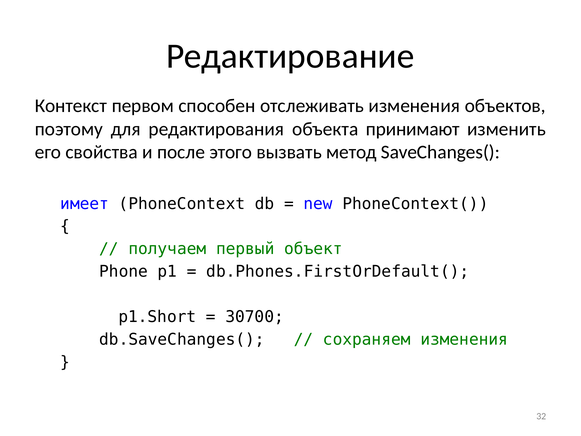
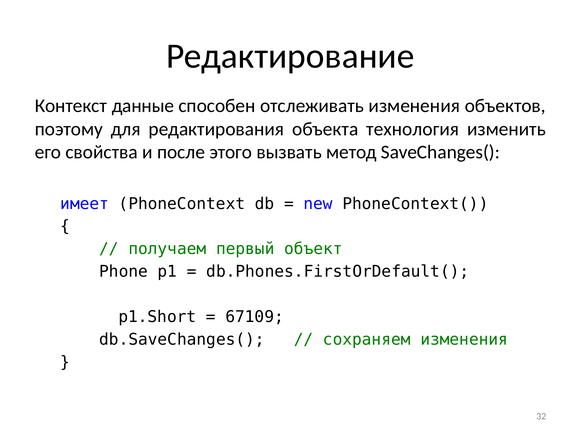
первом: первом -> данные (143, 106)
принимают: принимают -> технология (413, 129)
30700: 30700 -> 67109 (255, 317)
